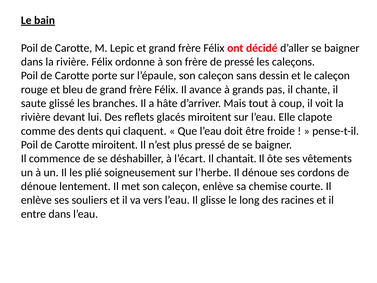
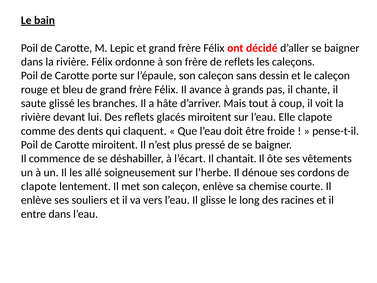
de pressé: pressé -> reflets (239, 62)
plié: plié -> allé (93, 172)
dénoue: dénoue -> clapote (39, 186)
